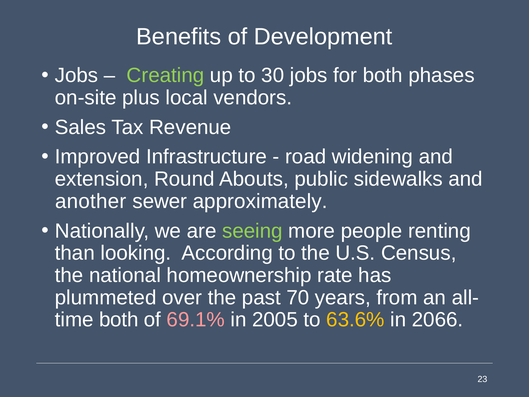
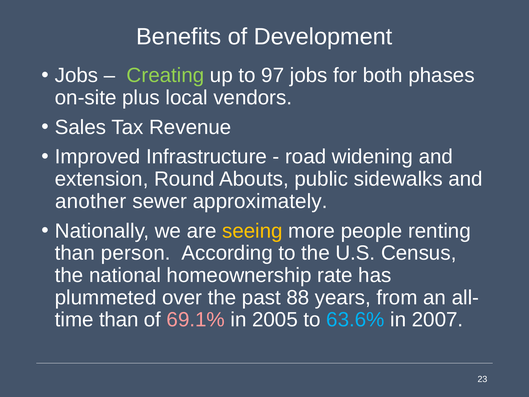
30: 30 -> 97 (273, 75)
seeing colour: light green -> yellow (252, 231)
looking: looking -> person (136, 253)
70: 70 -> 88 (298, 297)
both: both -> than (119, 320)
63.6% colour: yellow -> light blue (355, 320)
2066: 2066 -> 2007 (438, 320)
